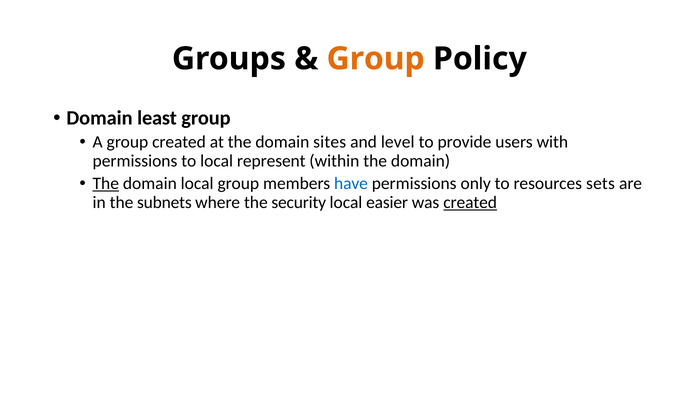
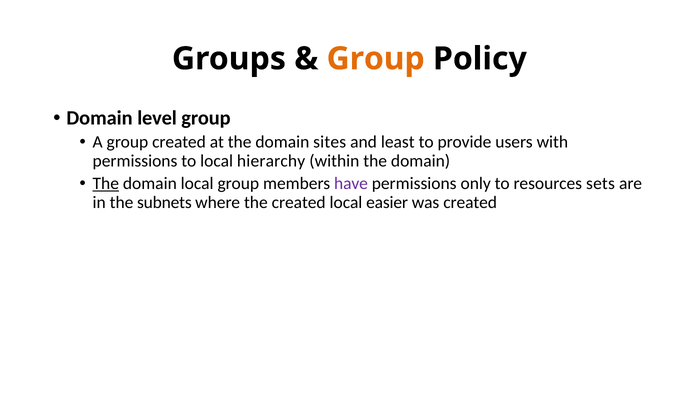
least: least -> level (157, 118)
level: level -> least (398, 142)
represent: represent -> hierarchy (271, 161)
have colour: blue -> purple (351, 184)
the security: security -> created (299, 202)
created underline: present -> none (470, 202)
